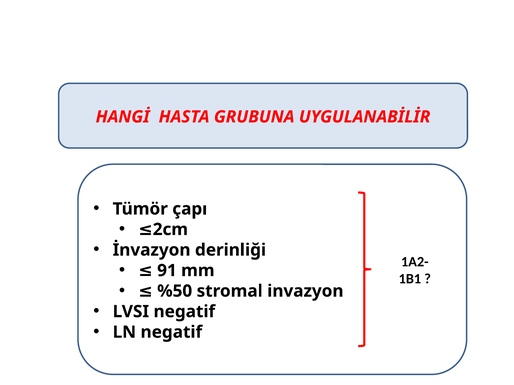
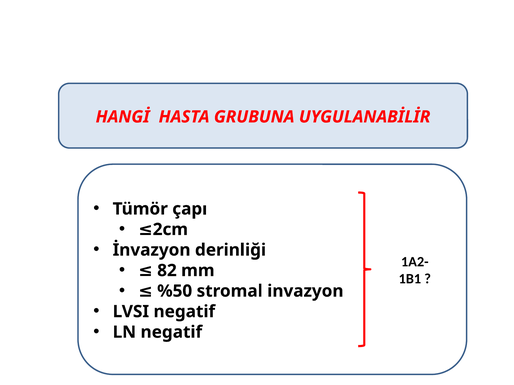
91: 91 -> 82 (167, 271)
